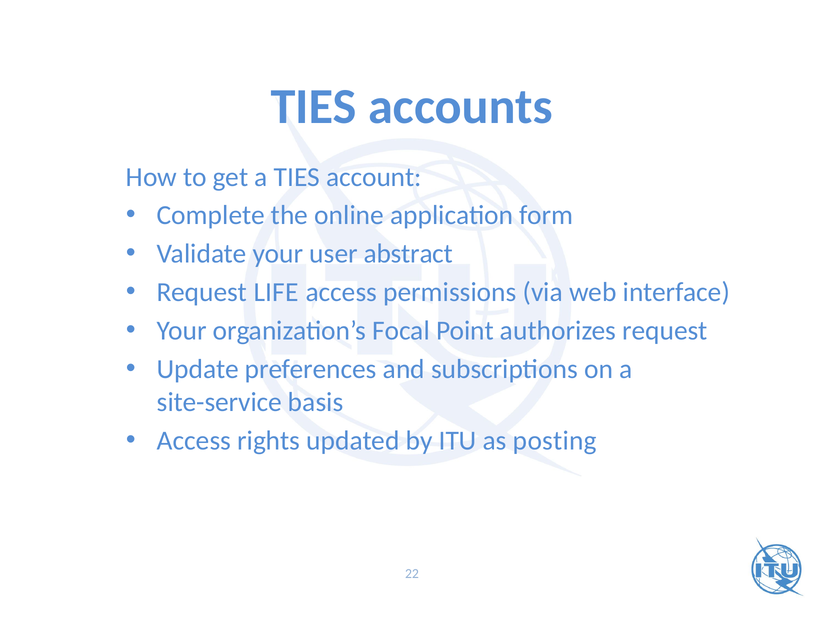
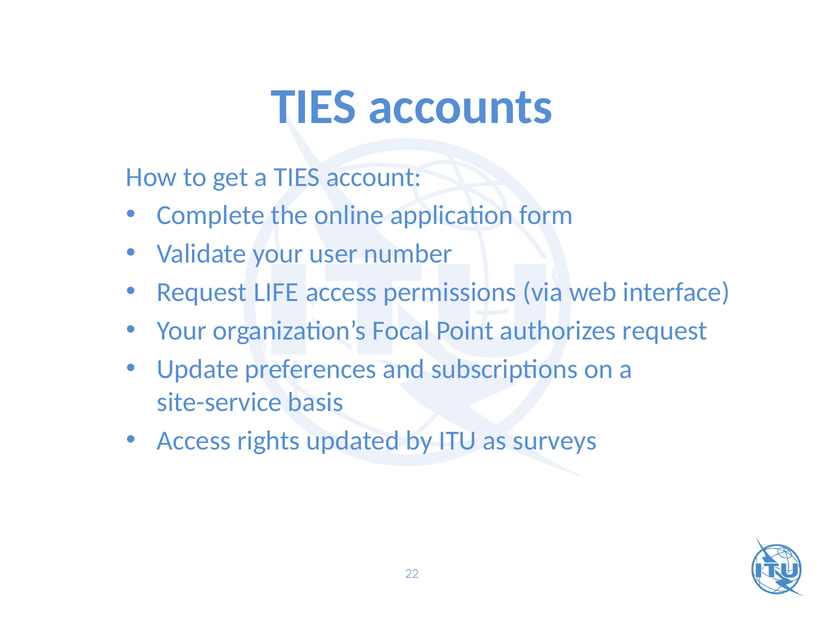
abstract: abstract -> number (408, 254)
posting: posting -> surveys (555, 441)
